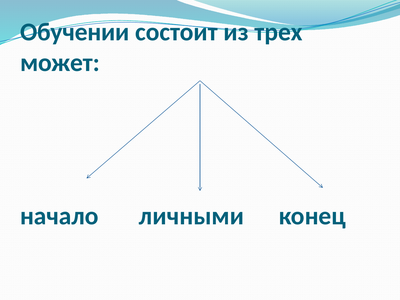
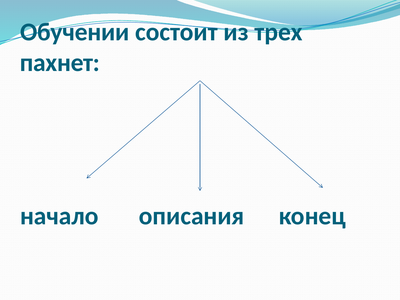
может: может -> пахнет (60, 63)
личными: личными -> описания (192, 216)
